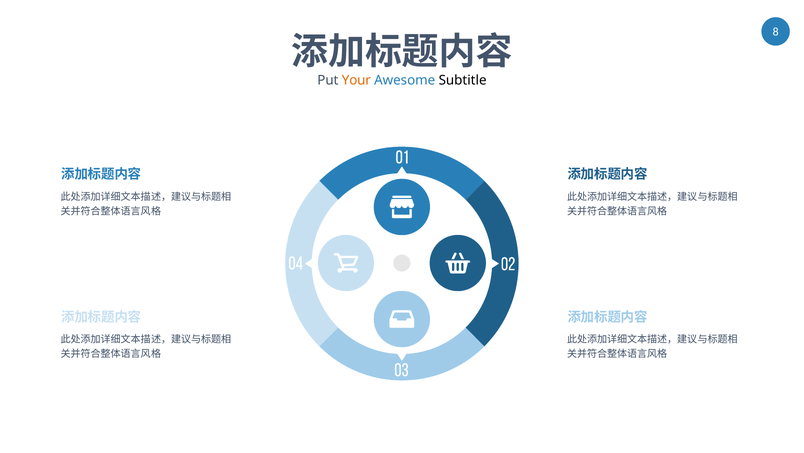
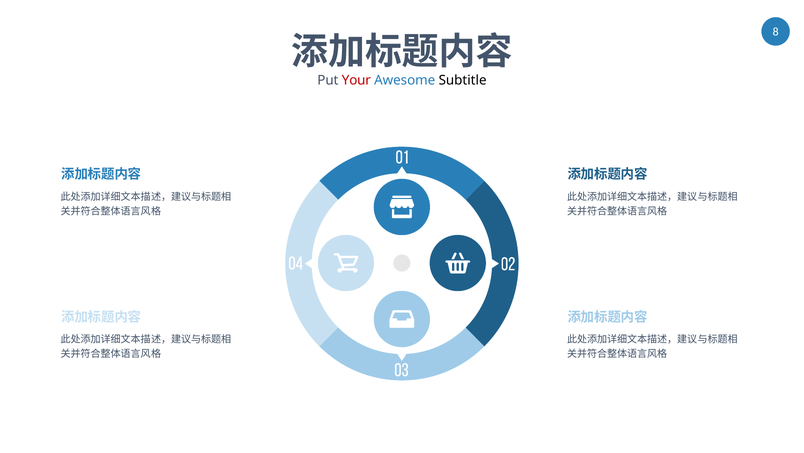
Your colour: orange -> red (356, 80)
